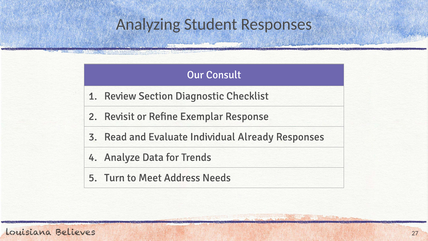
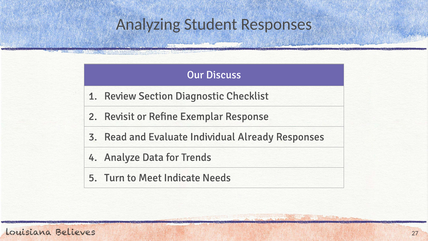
Consult: Consult -> Discuss (224, 75)
Address: Address -> Indicate (182, 178)
